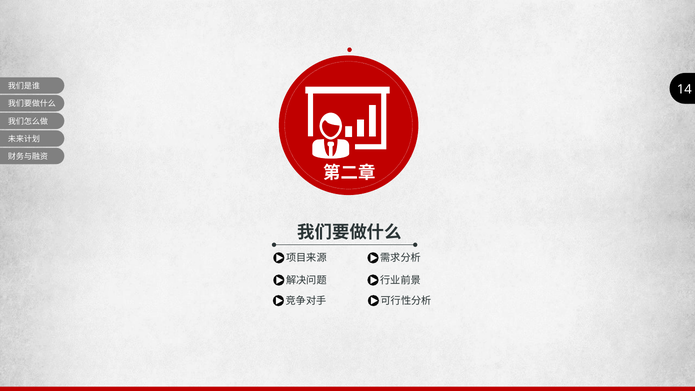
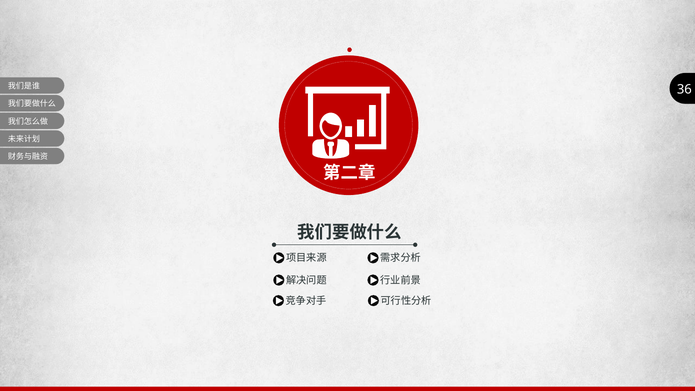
14: 14 -> 36 (684, 89)
